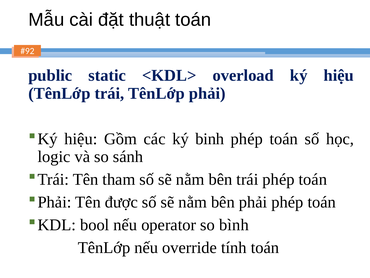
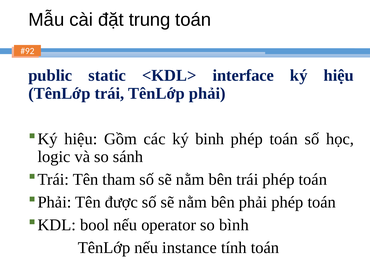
thuật: thuật -> trung (150, 20)
overload: overload -> interface (243, 75)
override: override -> instance (190, 247)
